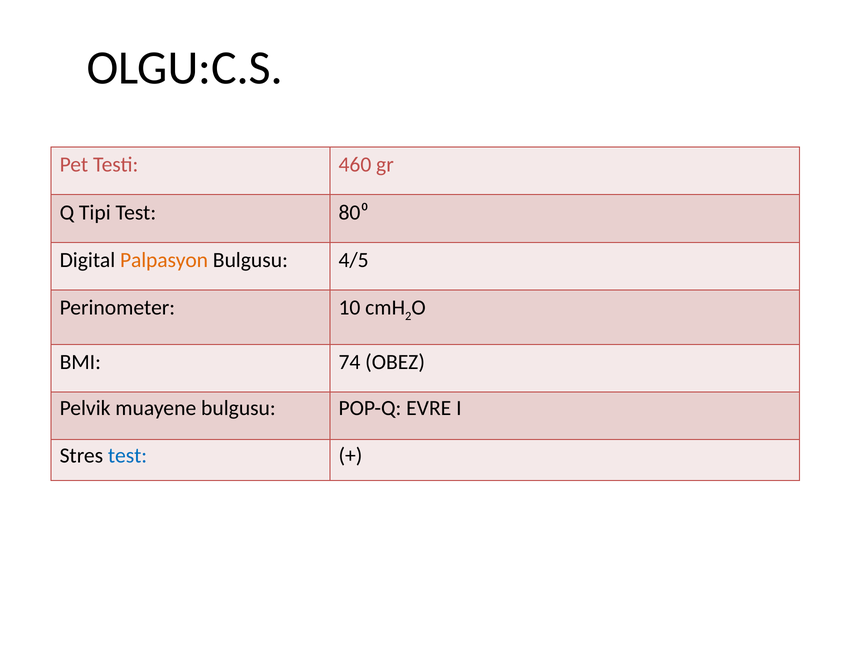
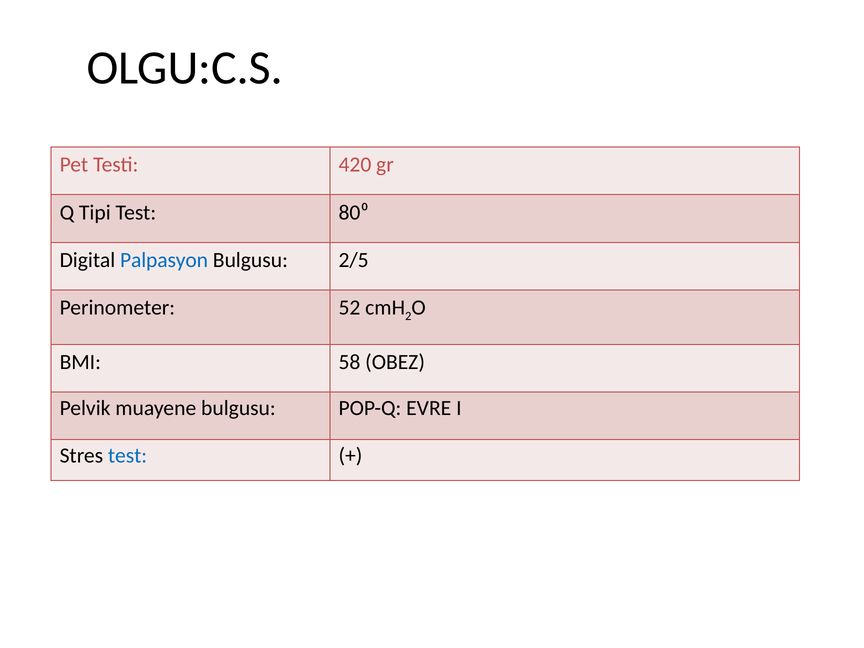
460: 460 -> 420 (355, 165)
Palpasyon colour: orange -> blue (164, 260)
4/5: 4/5 -> 2/5 (354, 260)
10: 10 -> 52 (349, 308)
74: 74 -> 58 (349, 362)
